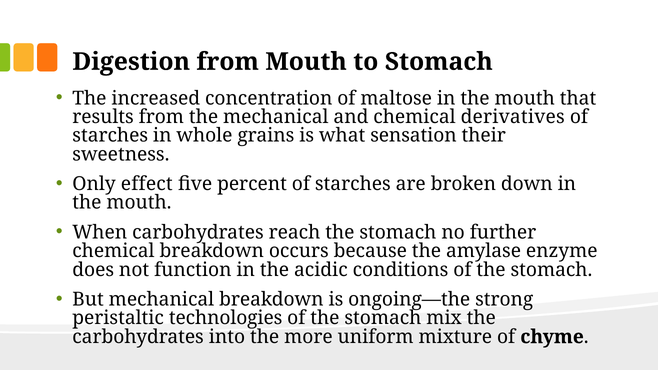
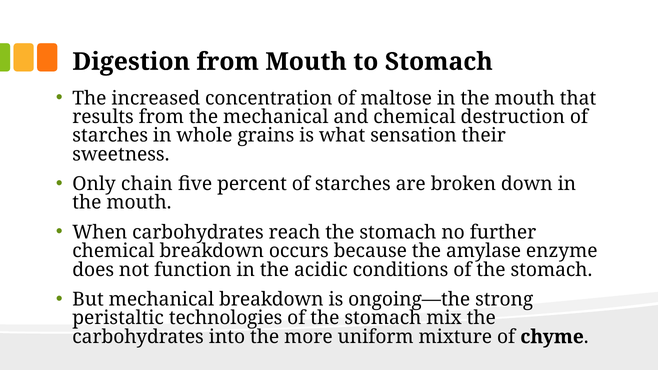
derivatives: derivatives -> destruction (513, 117)
effect: effect -> chain (147, 184)
